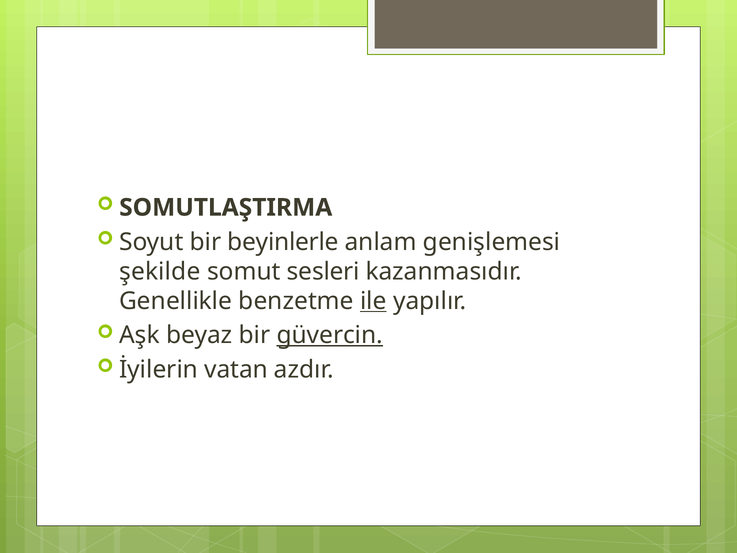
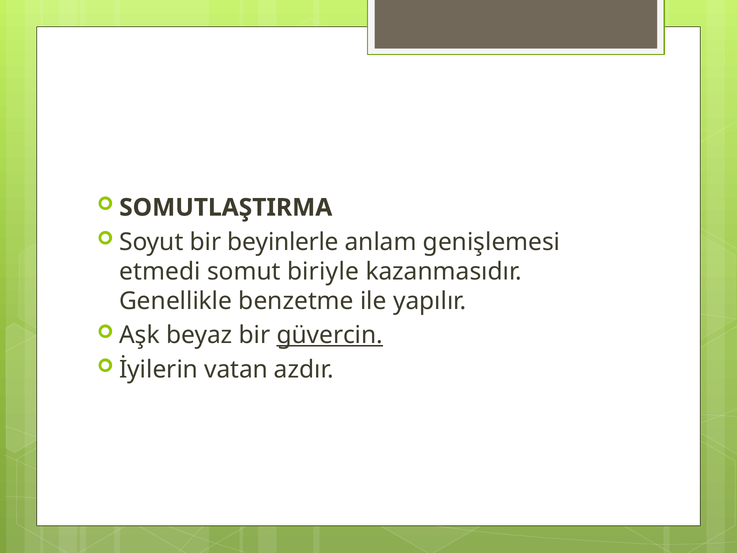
şekilde: şekilde -> etmedi (160, 271)
sesleri: sesleri -> biriyle (323, 271)
ile underline: present -> none (373, 301)
